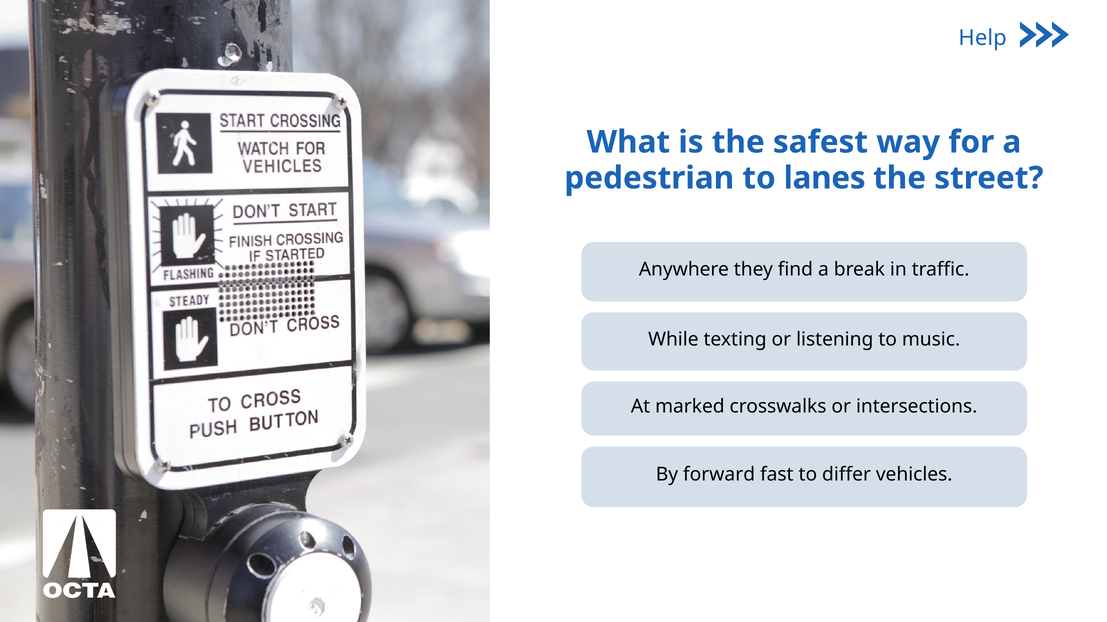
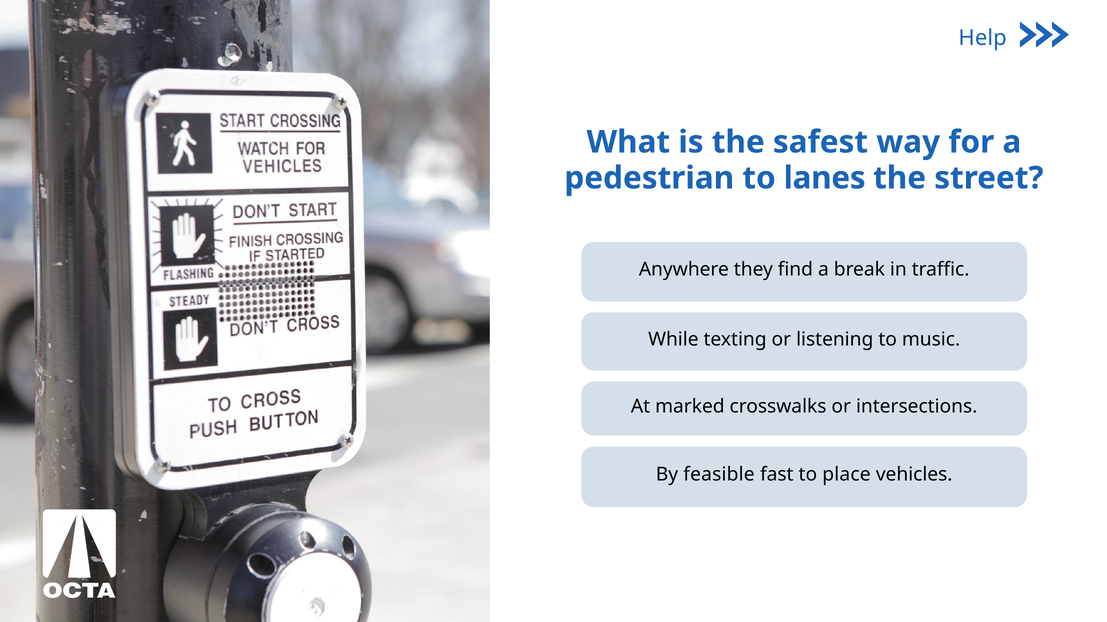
forward: forward -> feasible (719, 475)
differ: differ -> place (846, 475)
